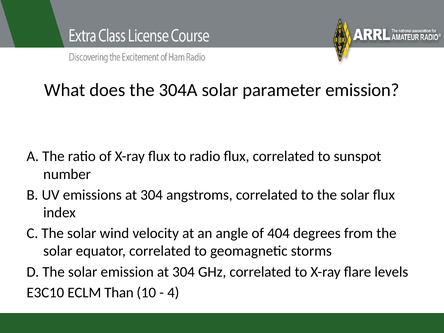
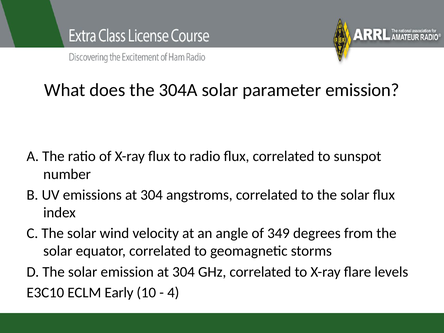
404: 404 -> 349 (279, 233)
Than: Than -> Early (119, 293)
